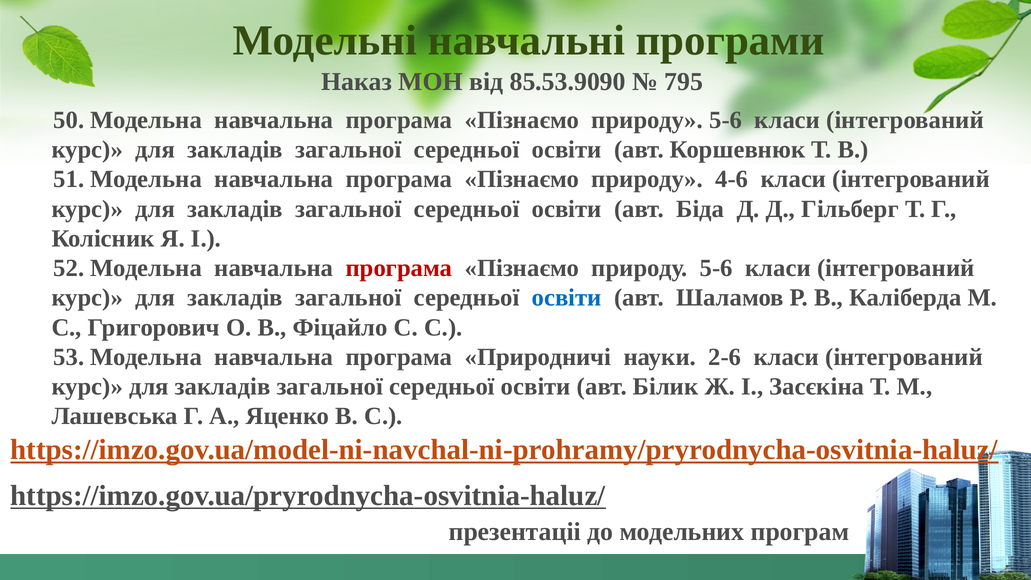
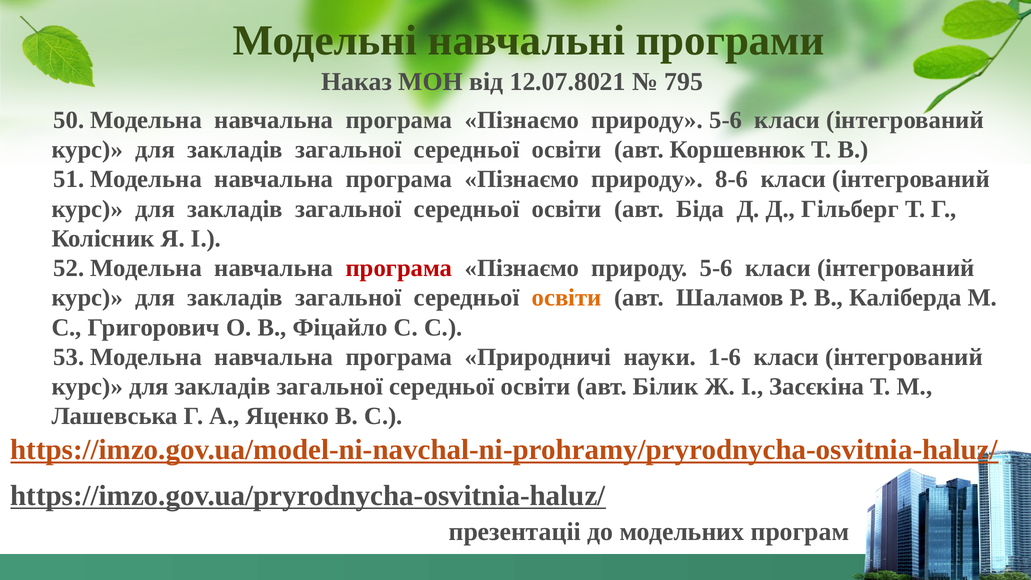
85.53.9090: 85.53.9090 -> 12.07.8021 (568, 82)
4-6: 4-6 -> 8-6 (732, 179)
освіти colour: blue -> orange (567, 298)
2-6: 2-6 -> 1-6 (725, 357)
